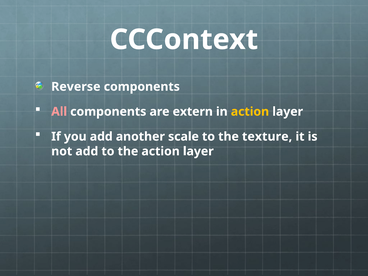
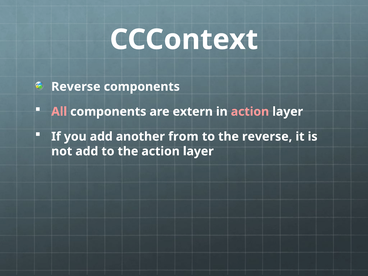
action colour: yellow -> pink (250, 112)
scale: scale -> from (183, 137)
the texture: texture -> reverse (267, 137)
